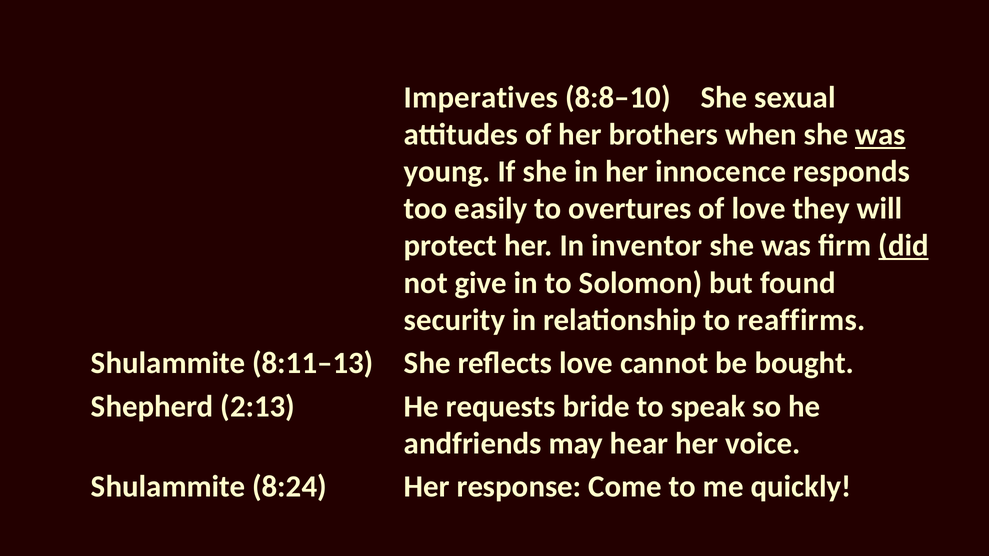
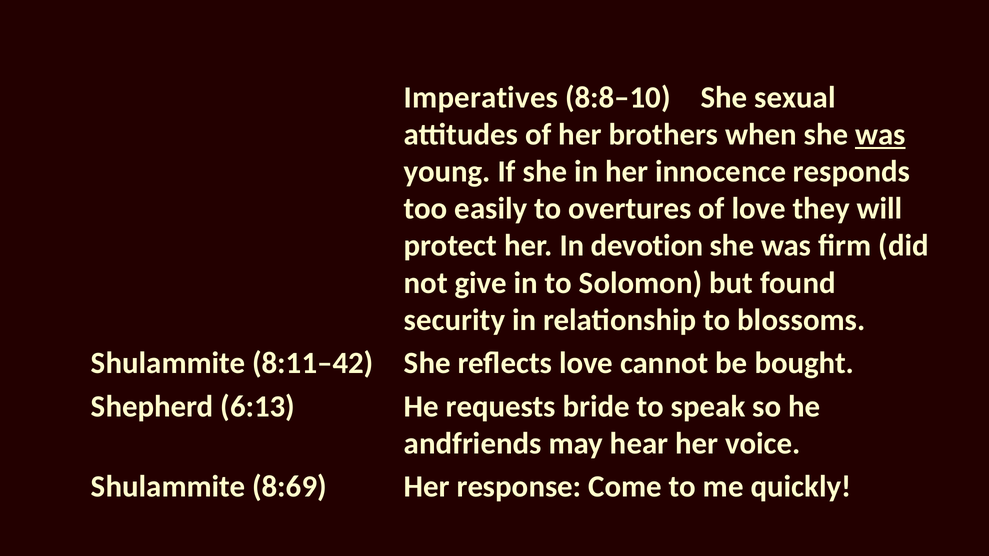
inventor: inventor -> devotion (647, 246)
did underline: present -> none (904, 246)
reaffirms: reaffirms -> blossoms (801, 320)
8:11–13: 8:11–13 -> 8:11–42 (313, 363)
2:13: 2:13 -> 6:13 (258, 407)
8:24: 8:24 -> 8:69 (289, 487)
